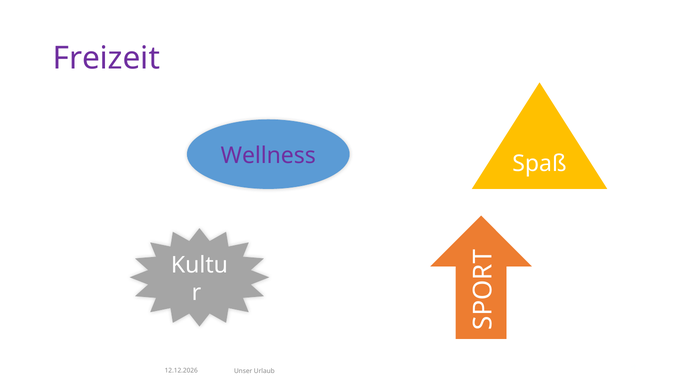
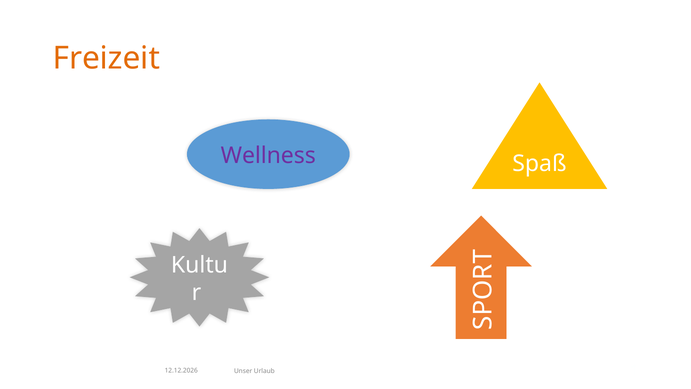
Freizeit colour: purple -> orange (106, 58)
